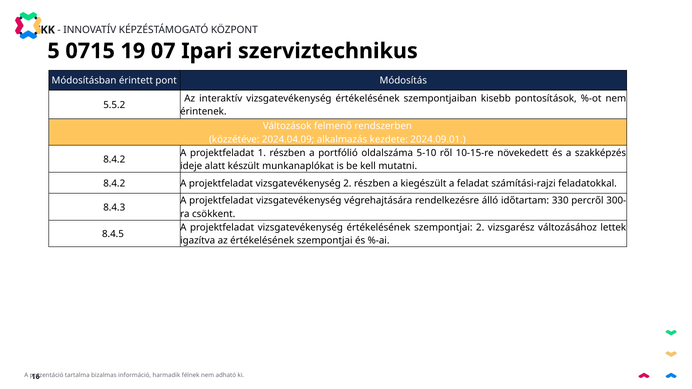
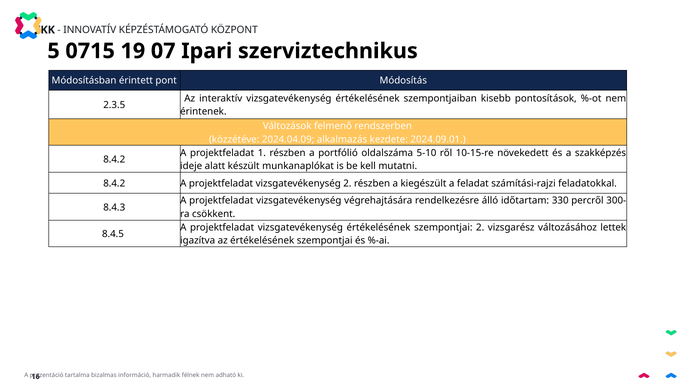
5.5.2: 5.5.2 -> 2.3.5 (114, 105)
